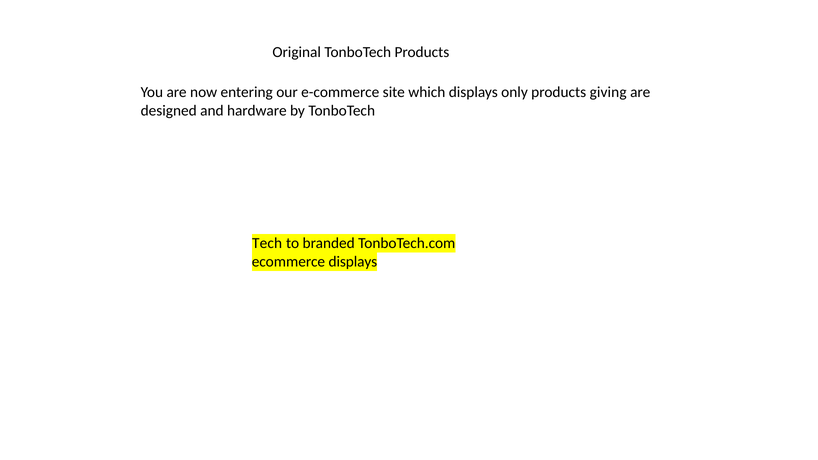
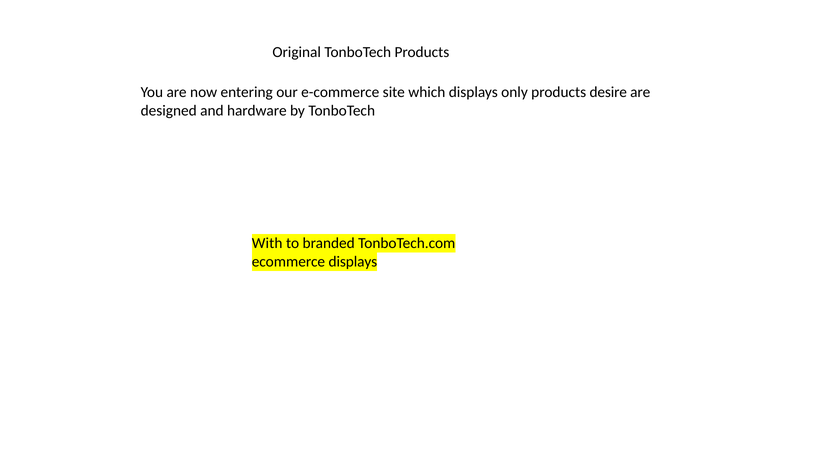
giving: giving -> desire (608, 92)
Tech: Tech -> With (267, 243)
